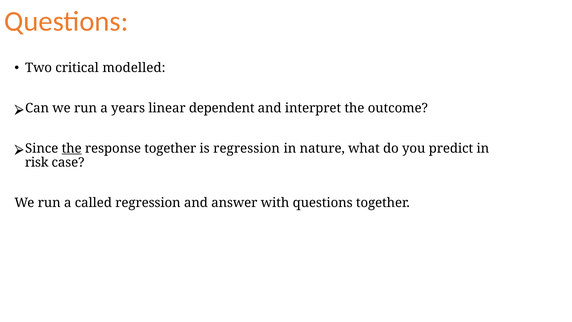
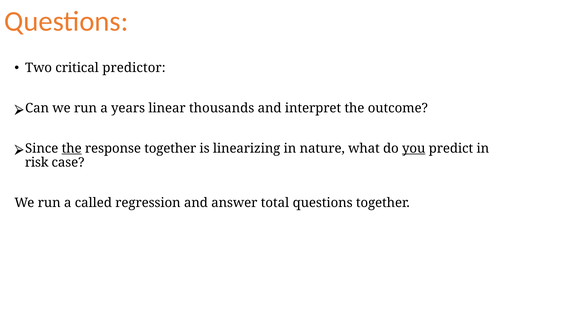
modelled: modelled -> predictor (134, 68)
dependent: dependent -> thousands (222, 108)
is regression: regression -> linearizing (247, 148)
you underline: none -> present (414, 148)
with: with -> total (275, 203)
